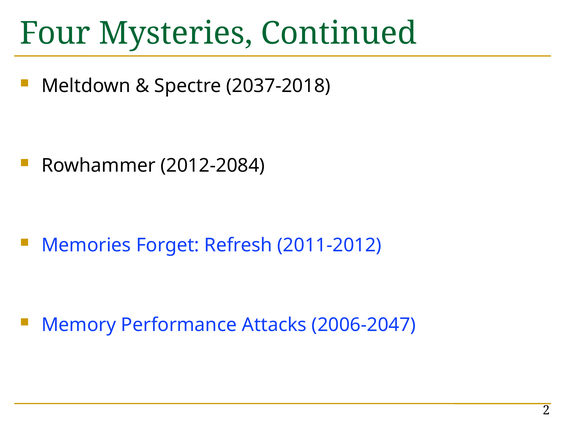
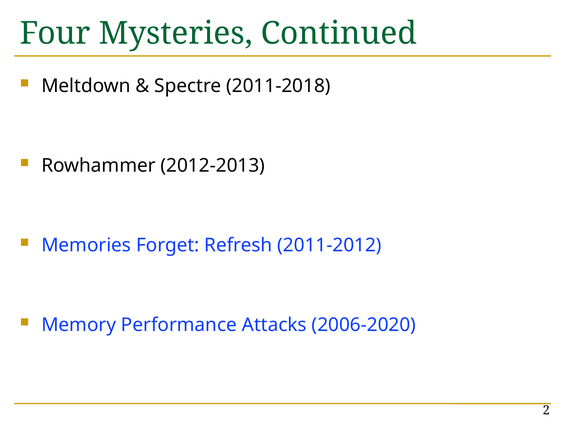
2037-2018: 2037-2018 -> 2011-2018 (278, 86)
2012-2084: 2012-2084 -> 2012-2013 (213, 166)
2006-2047: 2006-2047 -> 2006-2020 (364, 325)
